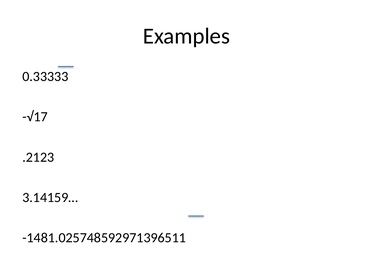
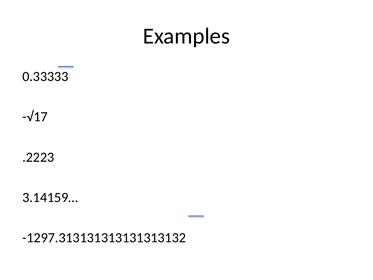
.2123: .2123 -> .2223 (38, 157)
-1481.025748592971396511: -1481.025748592971396511 -> -1297.313131313131313132 (104, 237)
